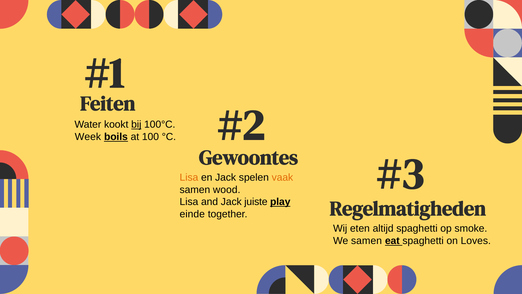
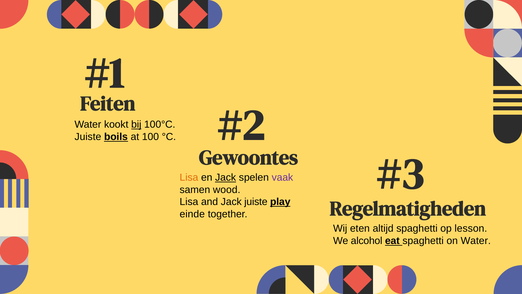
Week: Week -> Juiste (88, 137)
Jack underline: none -> present (226, 177)
vaak colour: orange -> purple (282, 177)
smoke: smoke -> lesson (471, 228)
We samen: samen -> alcohol (367, 240)
on Loves: Loves -> Water (476, 240)
